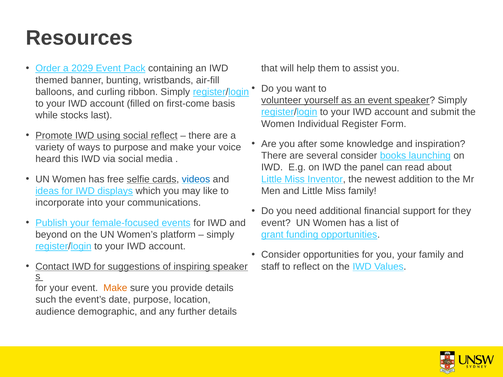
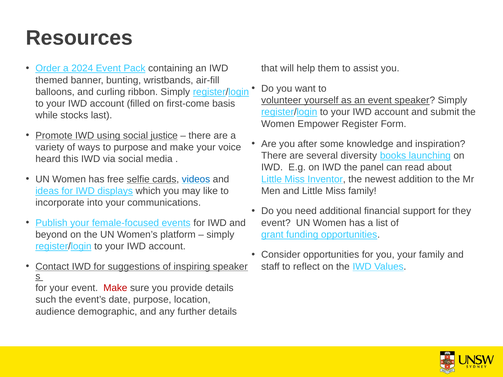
2029: 2029 -> 2024 (82, 68)
Individual: Individual -> Empower (318, 124)
social reflect: reflect -> justice (164, 136)
several consider: consider -> diversity (359, 156)
Make colour: orange -> red (115, 288)
